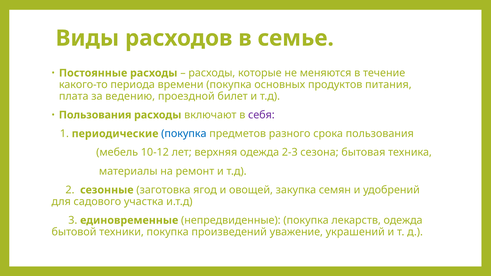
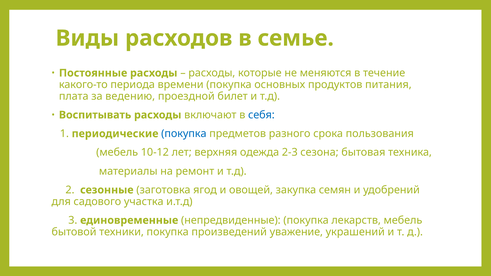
Пользования: Пользования -> Воспитывать (95, 115)
себя colour: purple -> blue (261, 115)
лекарств одежда: одежда -> мебель (403, 220)
